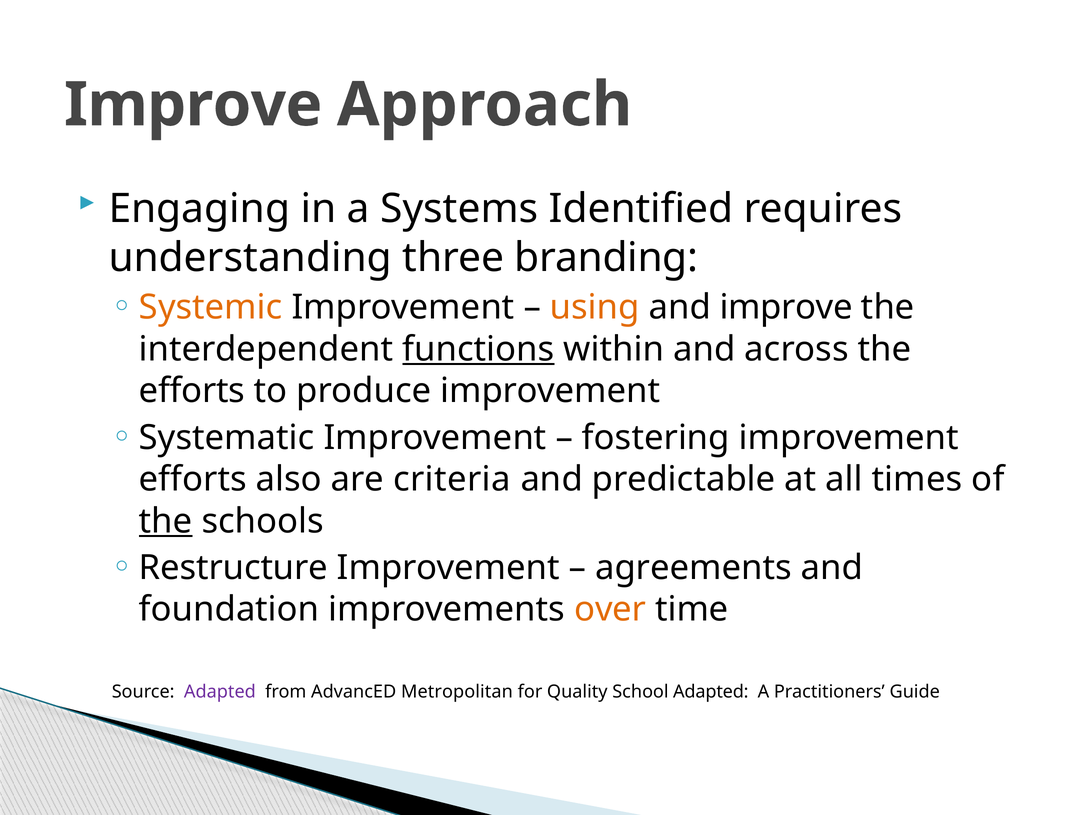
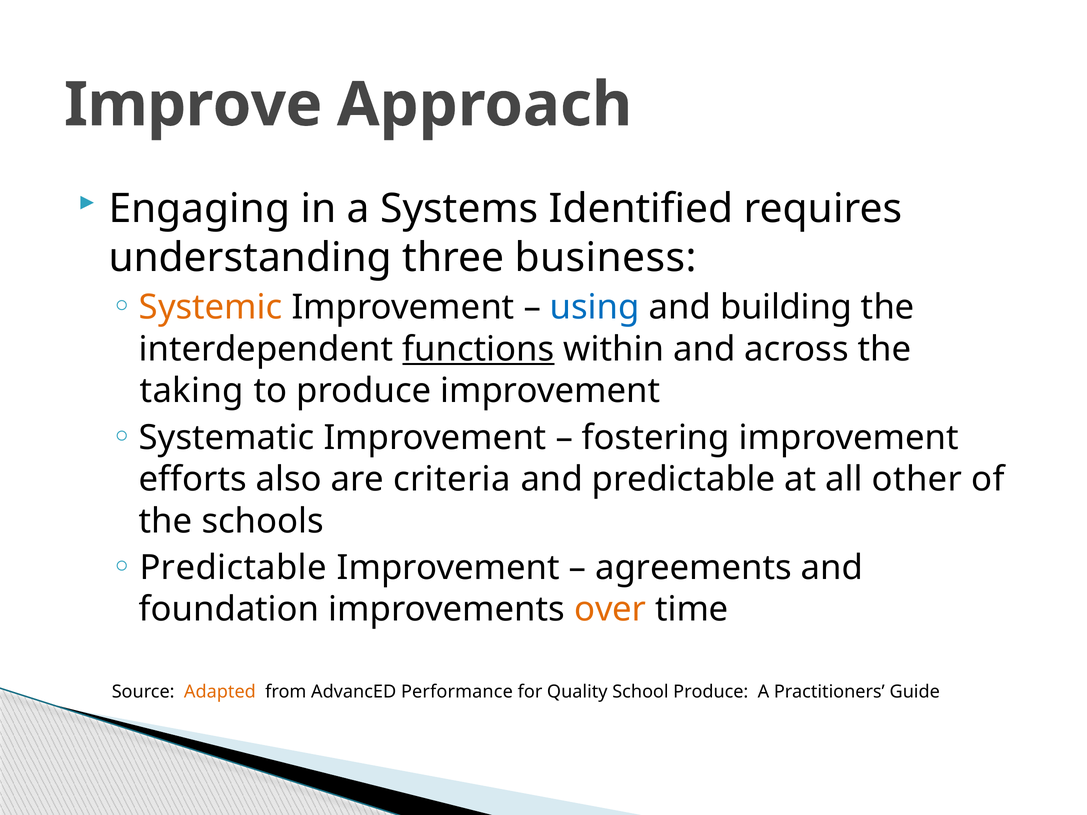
branding: branding -> business (606, 258)
using colour: orange -> blue (595, 308)
and improve: improve -> building (786, 308)
efforts: efforts -> taking (192, 391)
times: times -> other (917, 480)
the underline: present -> none (166, 521)
Restructure: Restructure -> Predictable (233, 568)
Adapted colour: purple -> orange (220, 692)
Metropolitan: Metropolitan -> Performance (457, 692)
School Adapted: Adapted -> Produce (711, 692)
